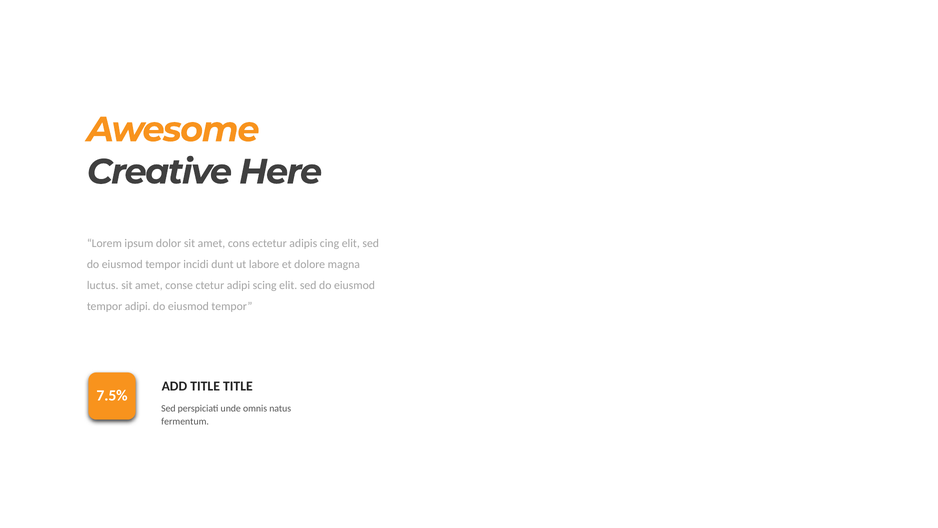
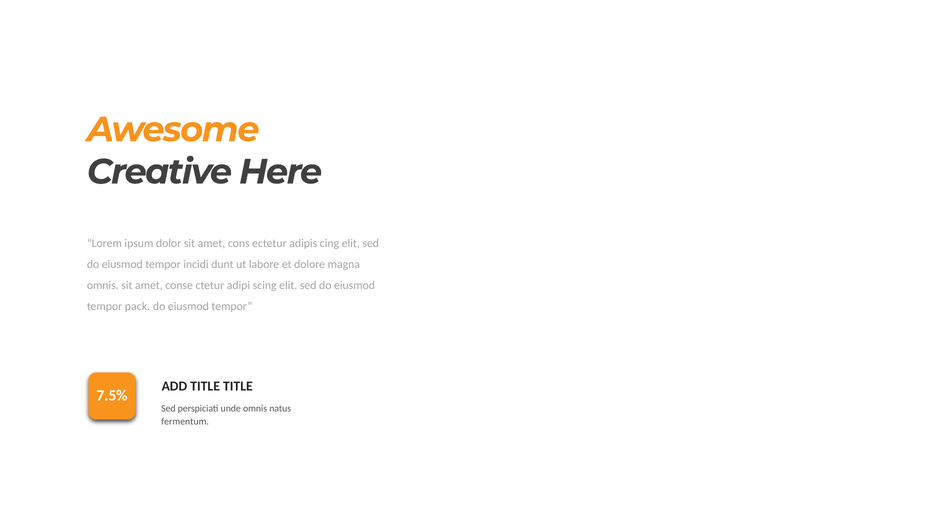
luctus: luctus -> omnis (103, 285)
tempor adipi: adipi -> pack (138, 306)
